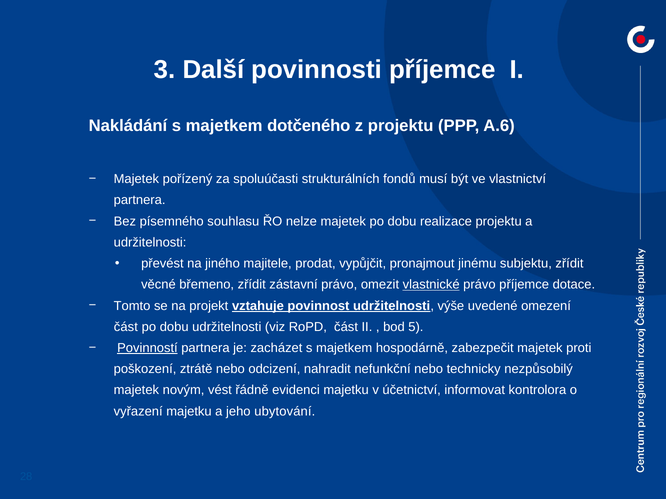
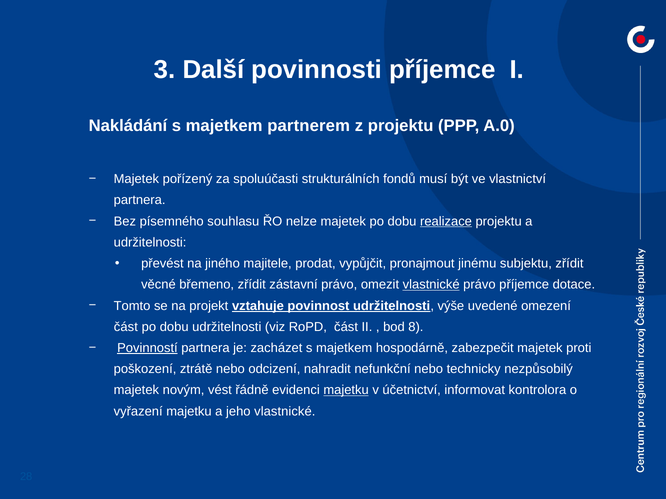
dotčeného: dotčeného -> partnerem (309, 126)
A.6: A.6 -> A.0 (499, 126)
realizace underline: none -> present (446, 222)
5: 5 -> 8 (416, 327)
majetku underline: none -> present (346, 391)
jeho ubytování: ubytování -> vlastnické (285, 412)
